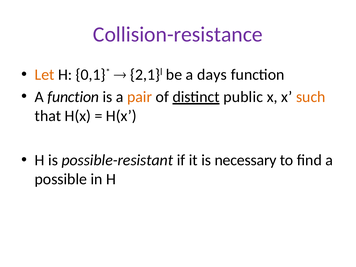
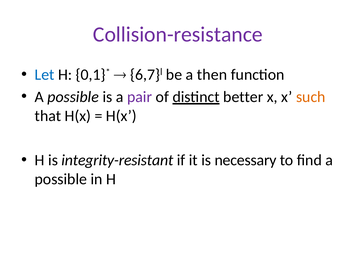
Let colour: orange -> blue (45, 75)
2,1: 2,1 -> 6,7 (145, 75)
days: days -> then (212, 75)
function: function -> possible (73, 97)
pair colour: orange -> purple (140, 97)
public: public -> better (243, 97)
possible-resistant: possible-resistant -> integrity-resistant (117, 160)
